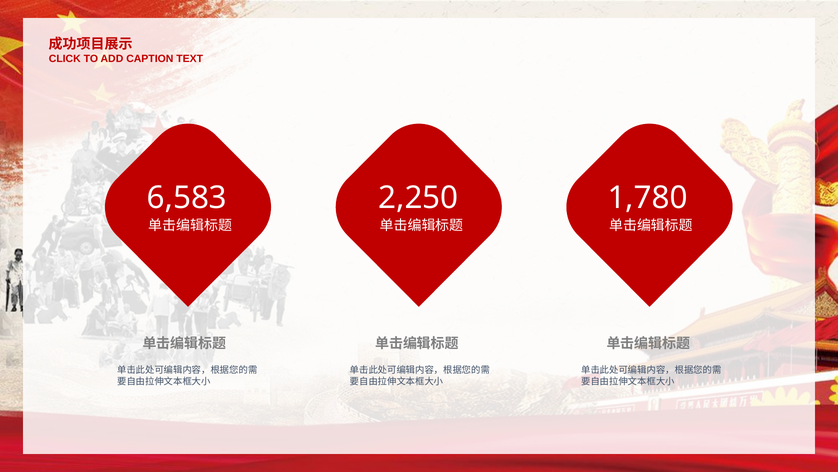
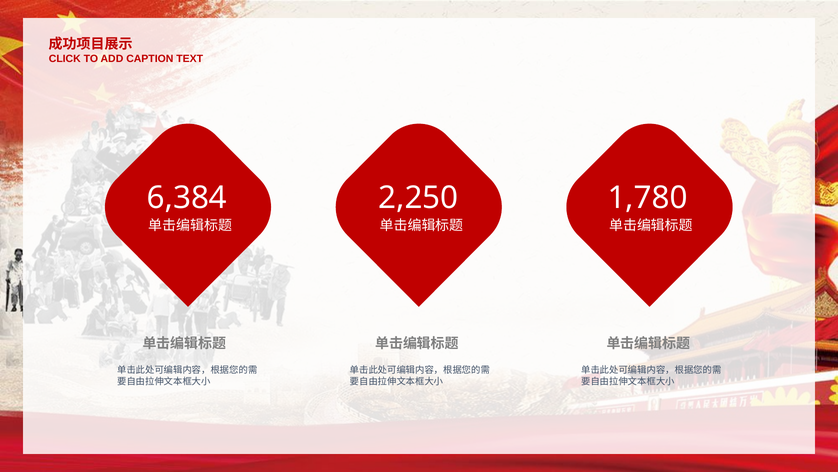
6,583: 6,583 -> 6,384 (187, 198)
